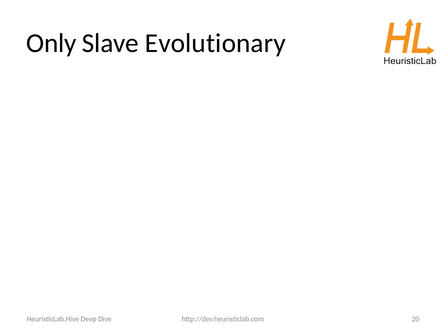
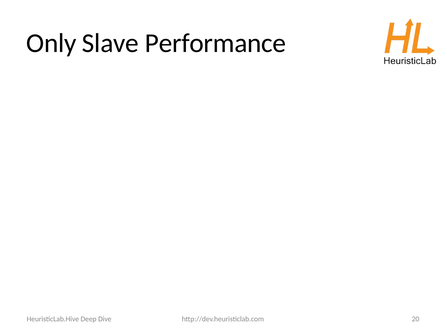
Evolutionary: Evolutionary -> Performance (216, 43)
